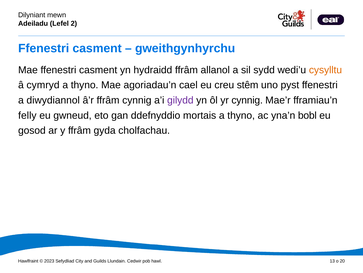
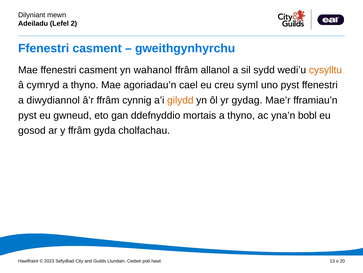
hydraidd: hydraidd -> wahanol (153, 70)
stêm: stêm -> syml (248, 85)
gilydd colour: purple -> orange (180, 100)
yr cynnig: cynnig -> gydag (247, 100)
felly: felly -> pyst (27, 115)
